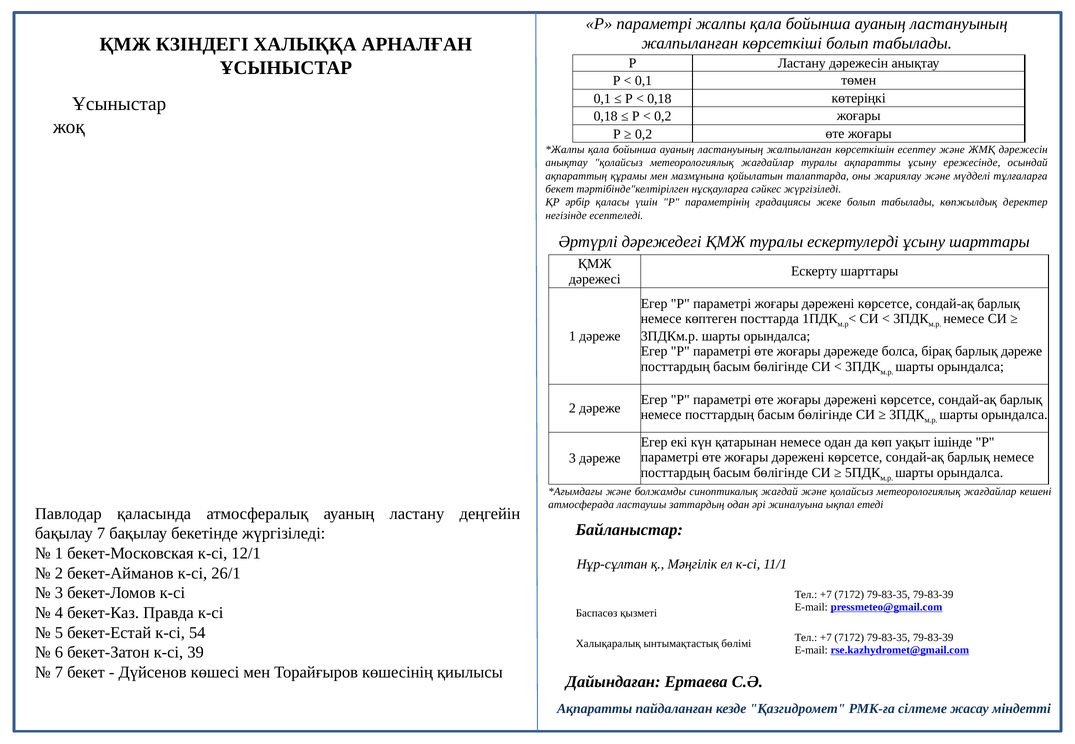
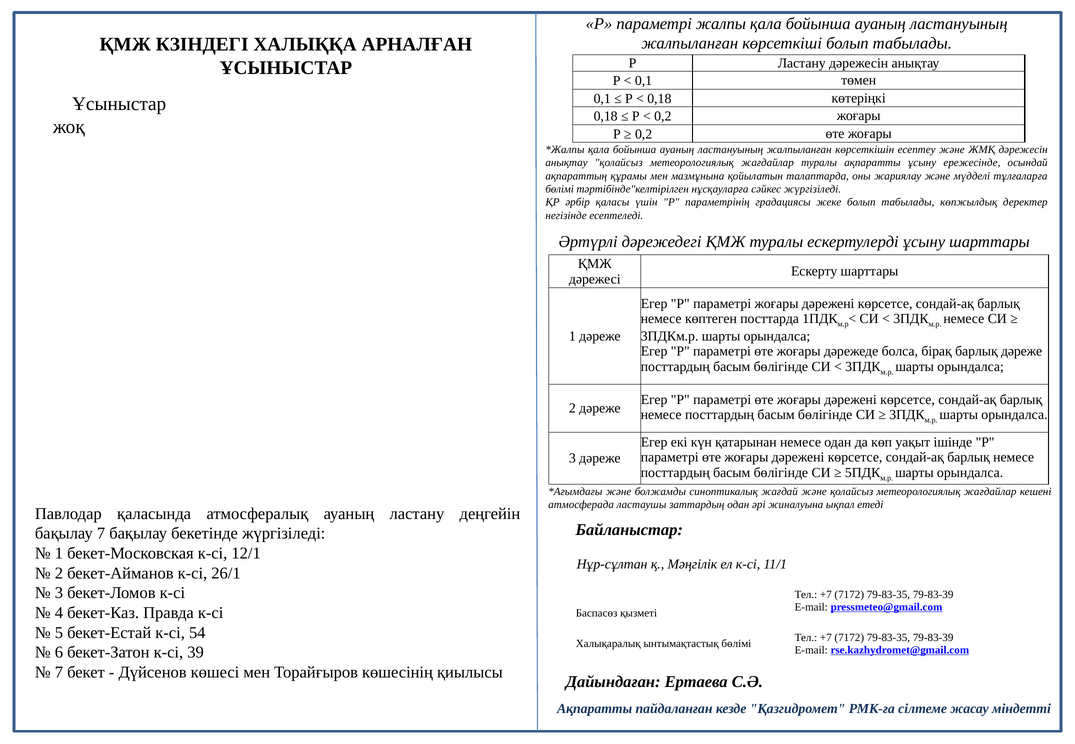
бекет: бекет -> бөлімі (560, 189)
